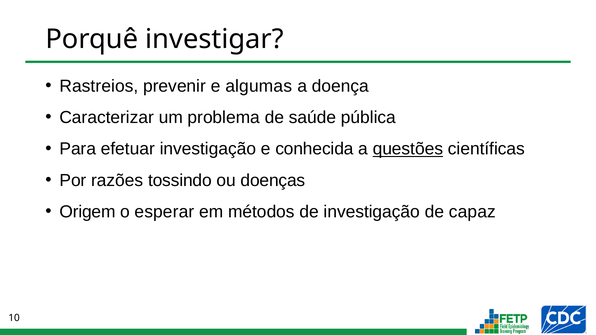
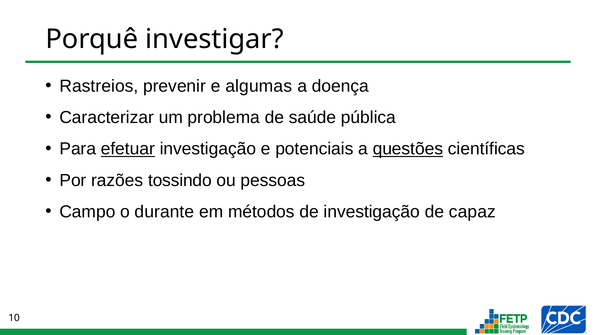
efetuar underline: none -> present (128, 149)
conhecida: conhecida -> potenciais (314, 149)
doenças: doenças -> pessoas (273, 180)
Origem: Origem -> Campo (87, 212)
esperar: esperar -> durante (164, 212)
